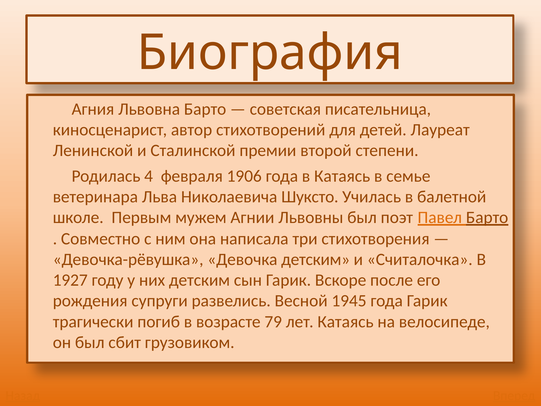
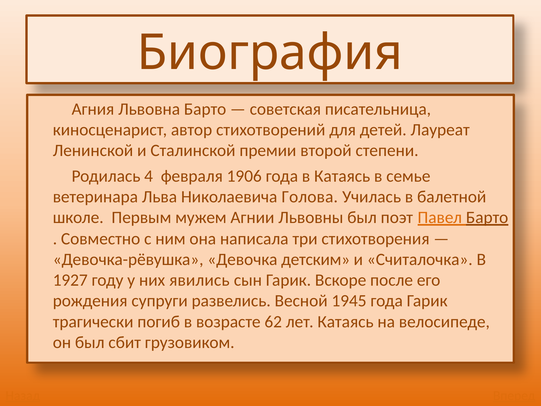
Шуксто: Шуксто -> Голова (310, 197)
них детским: детским -> явились (199, 280)
79: 79 -> 62 (273, 321)
